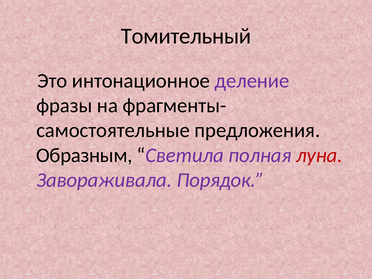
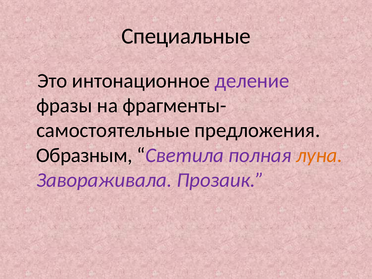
Томительный: Томительный -> Специальные (186, 36)
луна colour: red -> orange (319, 155)
Порядок: Порядок -> Прозаик (220, 180)
